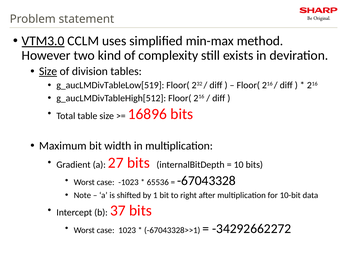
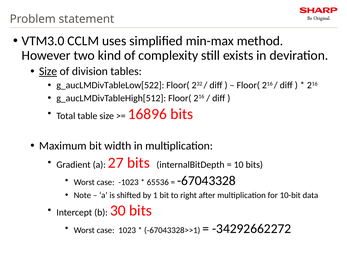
VTM3.0 underline: present -> none (43, 41)
g_aucLMDivTableLow[519: g_aucLMDivTableLow[519 -> g_aucLMDivTableLow[522 (110, 85)
37: 37 -> 30 (118, 211)
